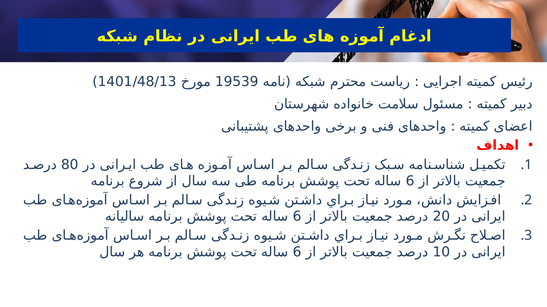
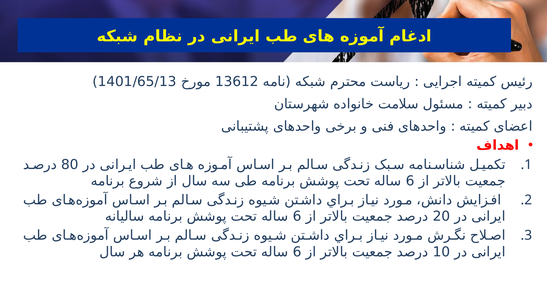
1401/48/13: 1401/48/13 -> 1401/65/13 (137, 82)
19539: 19539 -> 13612 (237, 82)
